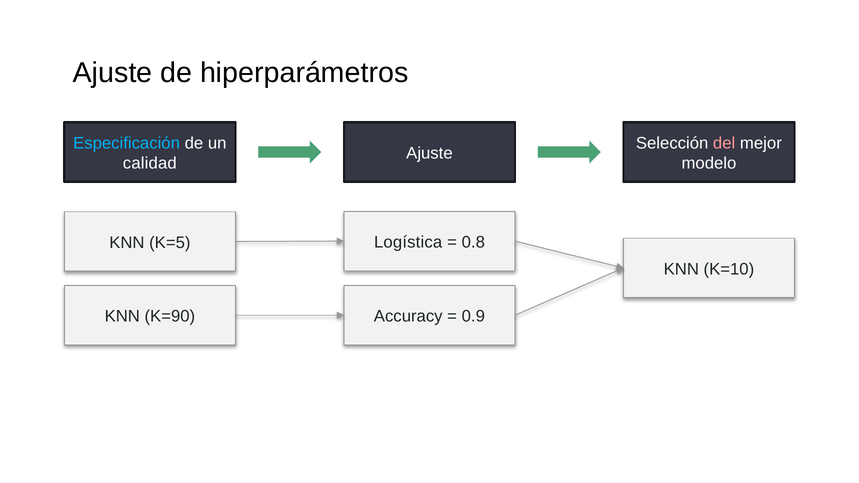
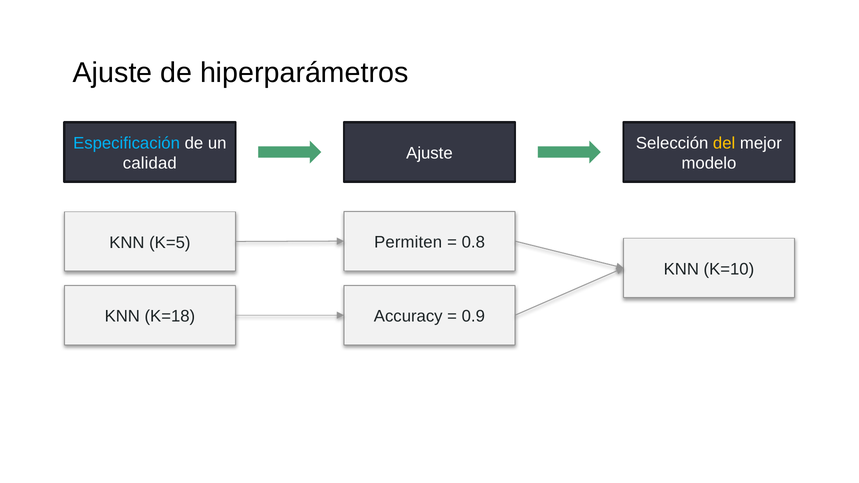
del colour: pink -> yellow (724, 143)
Logística: Logística -> Permiten (408, 242)
K=90: K=90 -> K=18 (170, 317)
